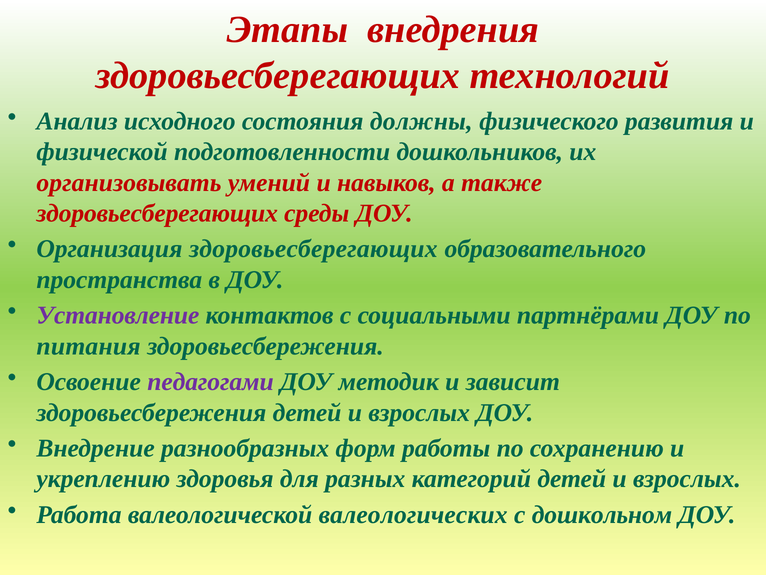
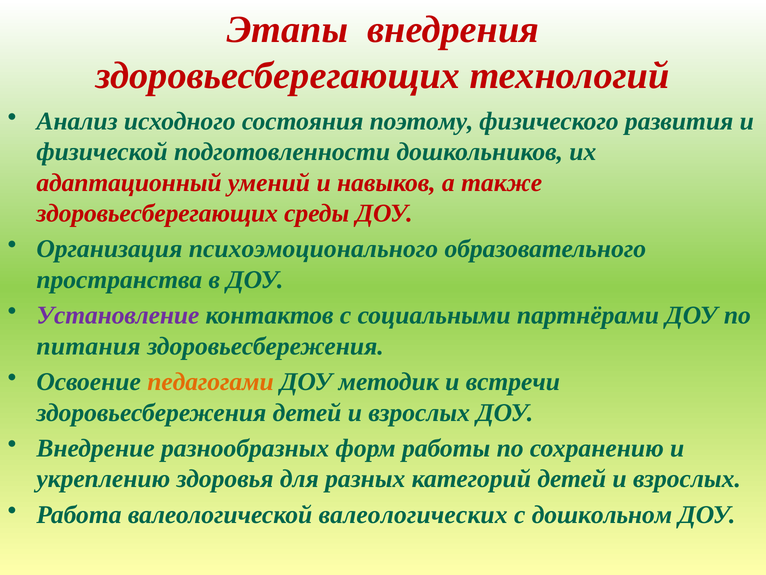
должны: должны -> поэтому (422, 121)
организовывать: организовывать -> адаптационный (129, 182)
Организация здоровьесберегающих: здоровьесберегающих -> психоэмоционального (313, 249)
педагогами colour: purple -> orange (210, 382)
зависит: зависит -> встречи (513, 382)
